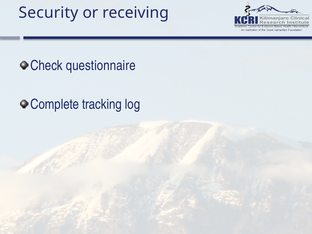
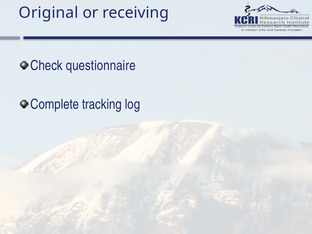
Security: Security -> Original (49, 13)
